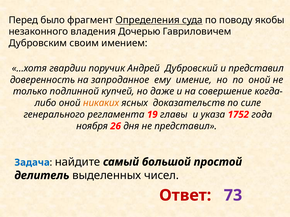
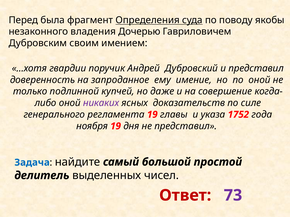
было: было -> была (53, 20)
никаких colour: orange -> purple (101, 103)
ноября 26: 26 -> 19 (116, 126)
